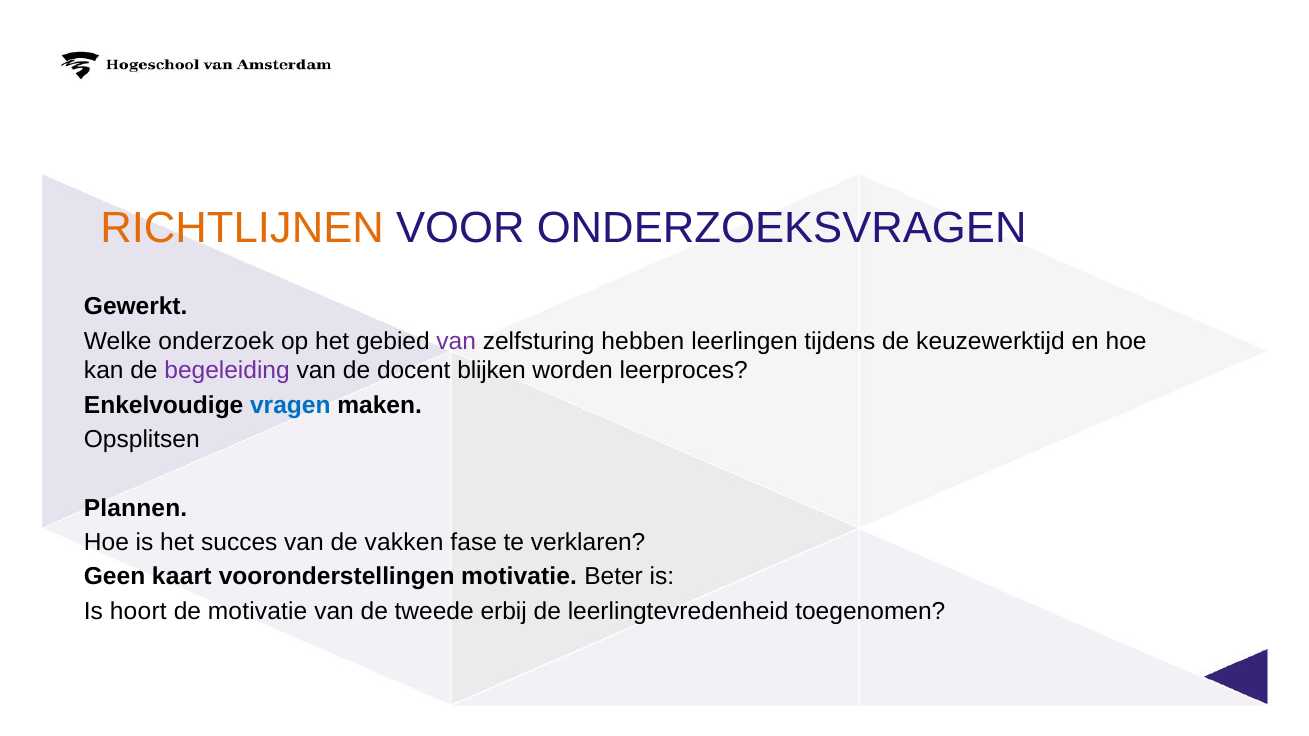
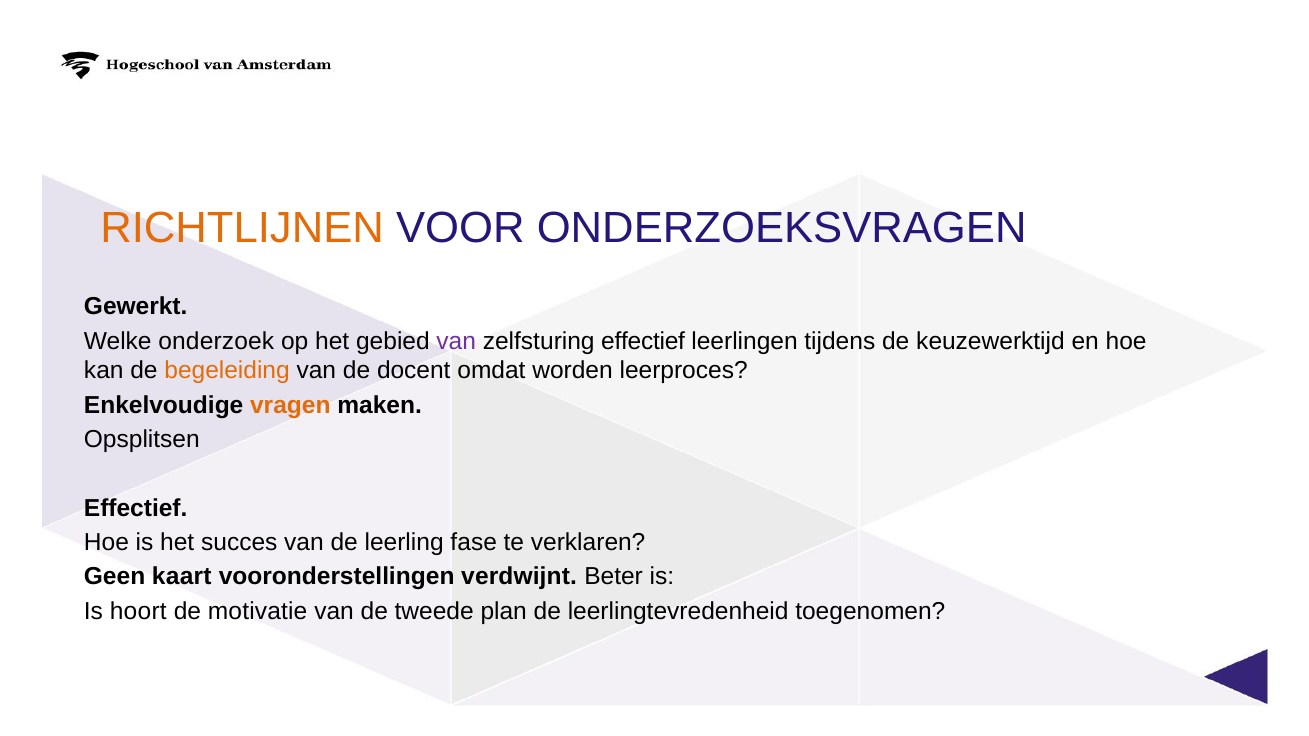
zelfsturing hebben: hebben -> effectief (643, 341)
begeleiding colour: purple -> orange (227, 371)
blijken: blijken -> omdat (491, 371)
vragen colour: blue -> orange (290, 405)
Plannen: Plannen -> Effectief (136, 508)
vakken: vakken -> leerling (404, 543)
vooronderstellingen motivatie: motivatie -> verdwijnt (519, 577)
erbij: erbij -> plan (504, 611)
